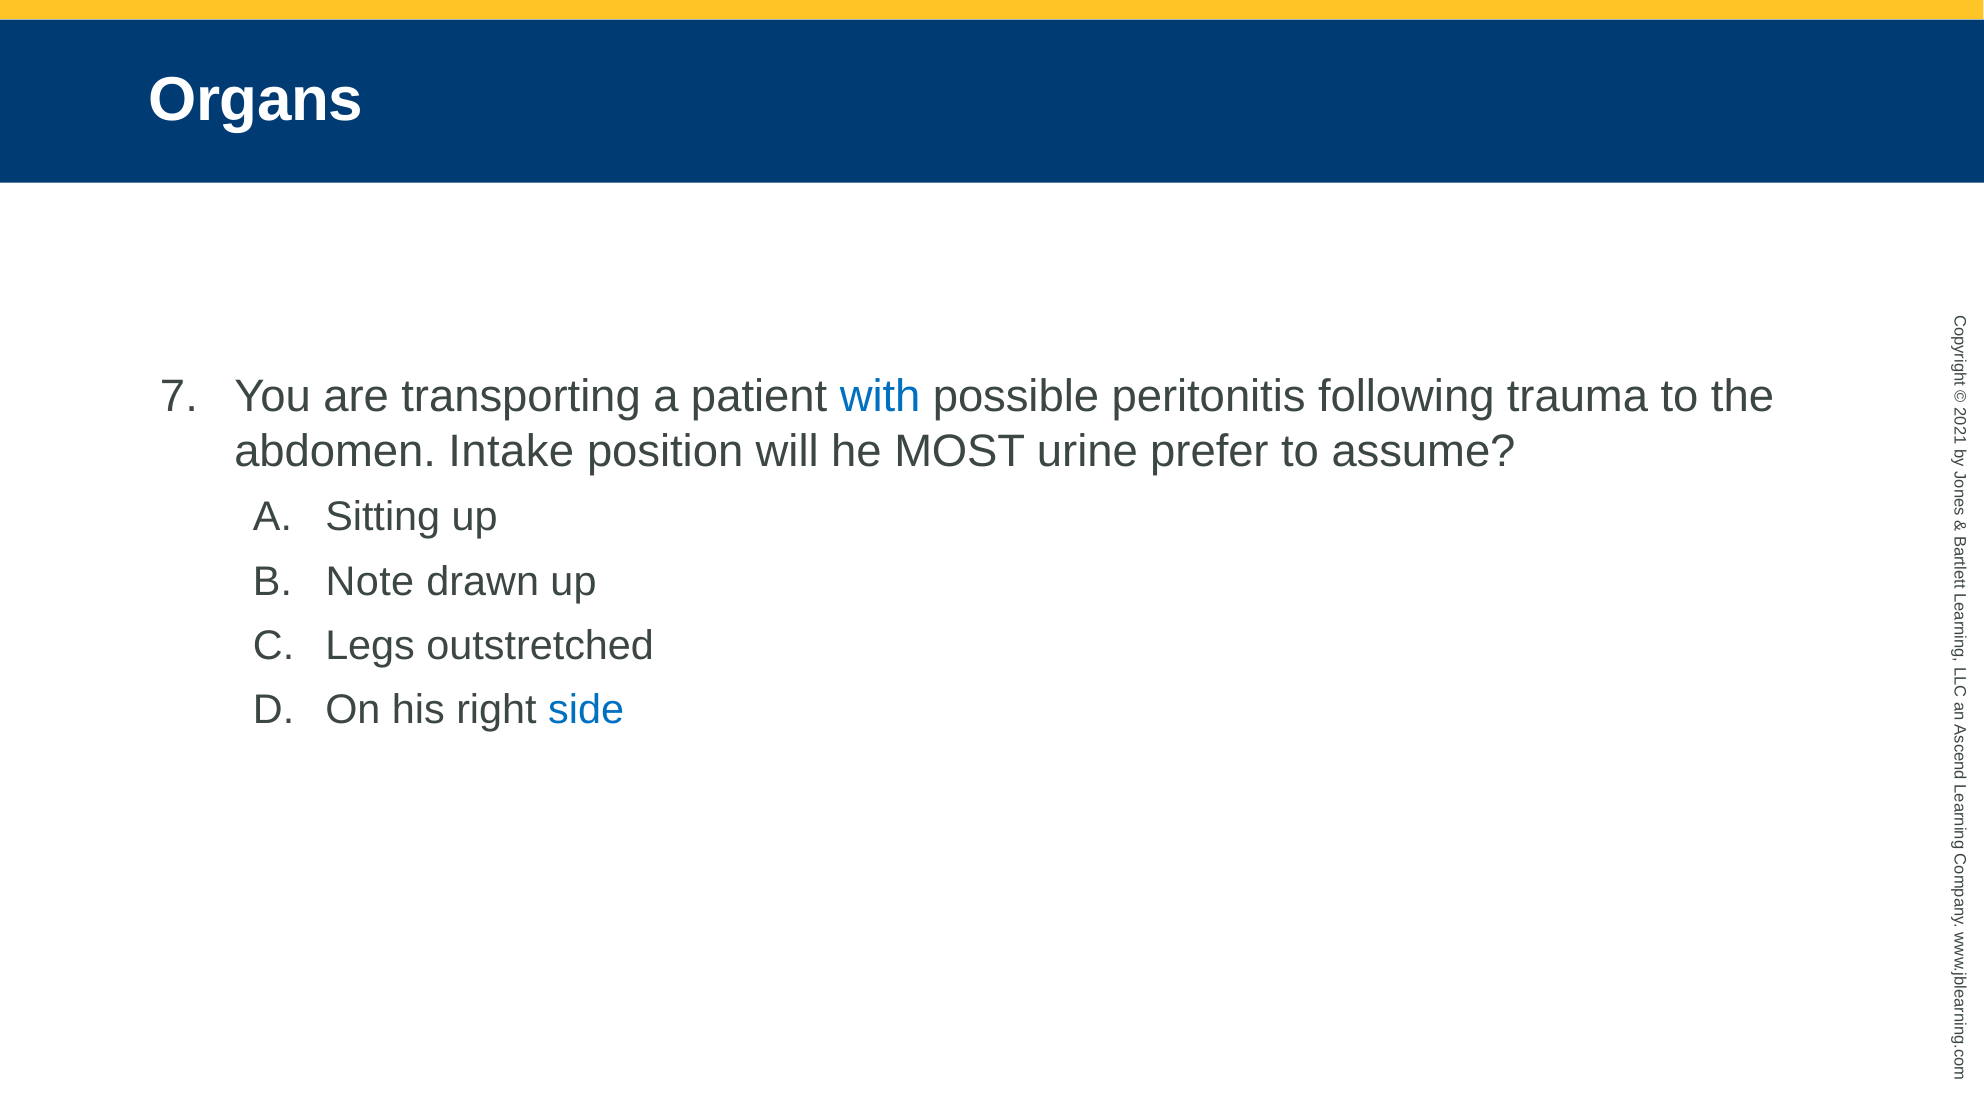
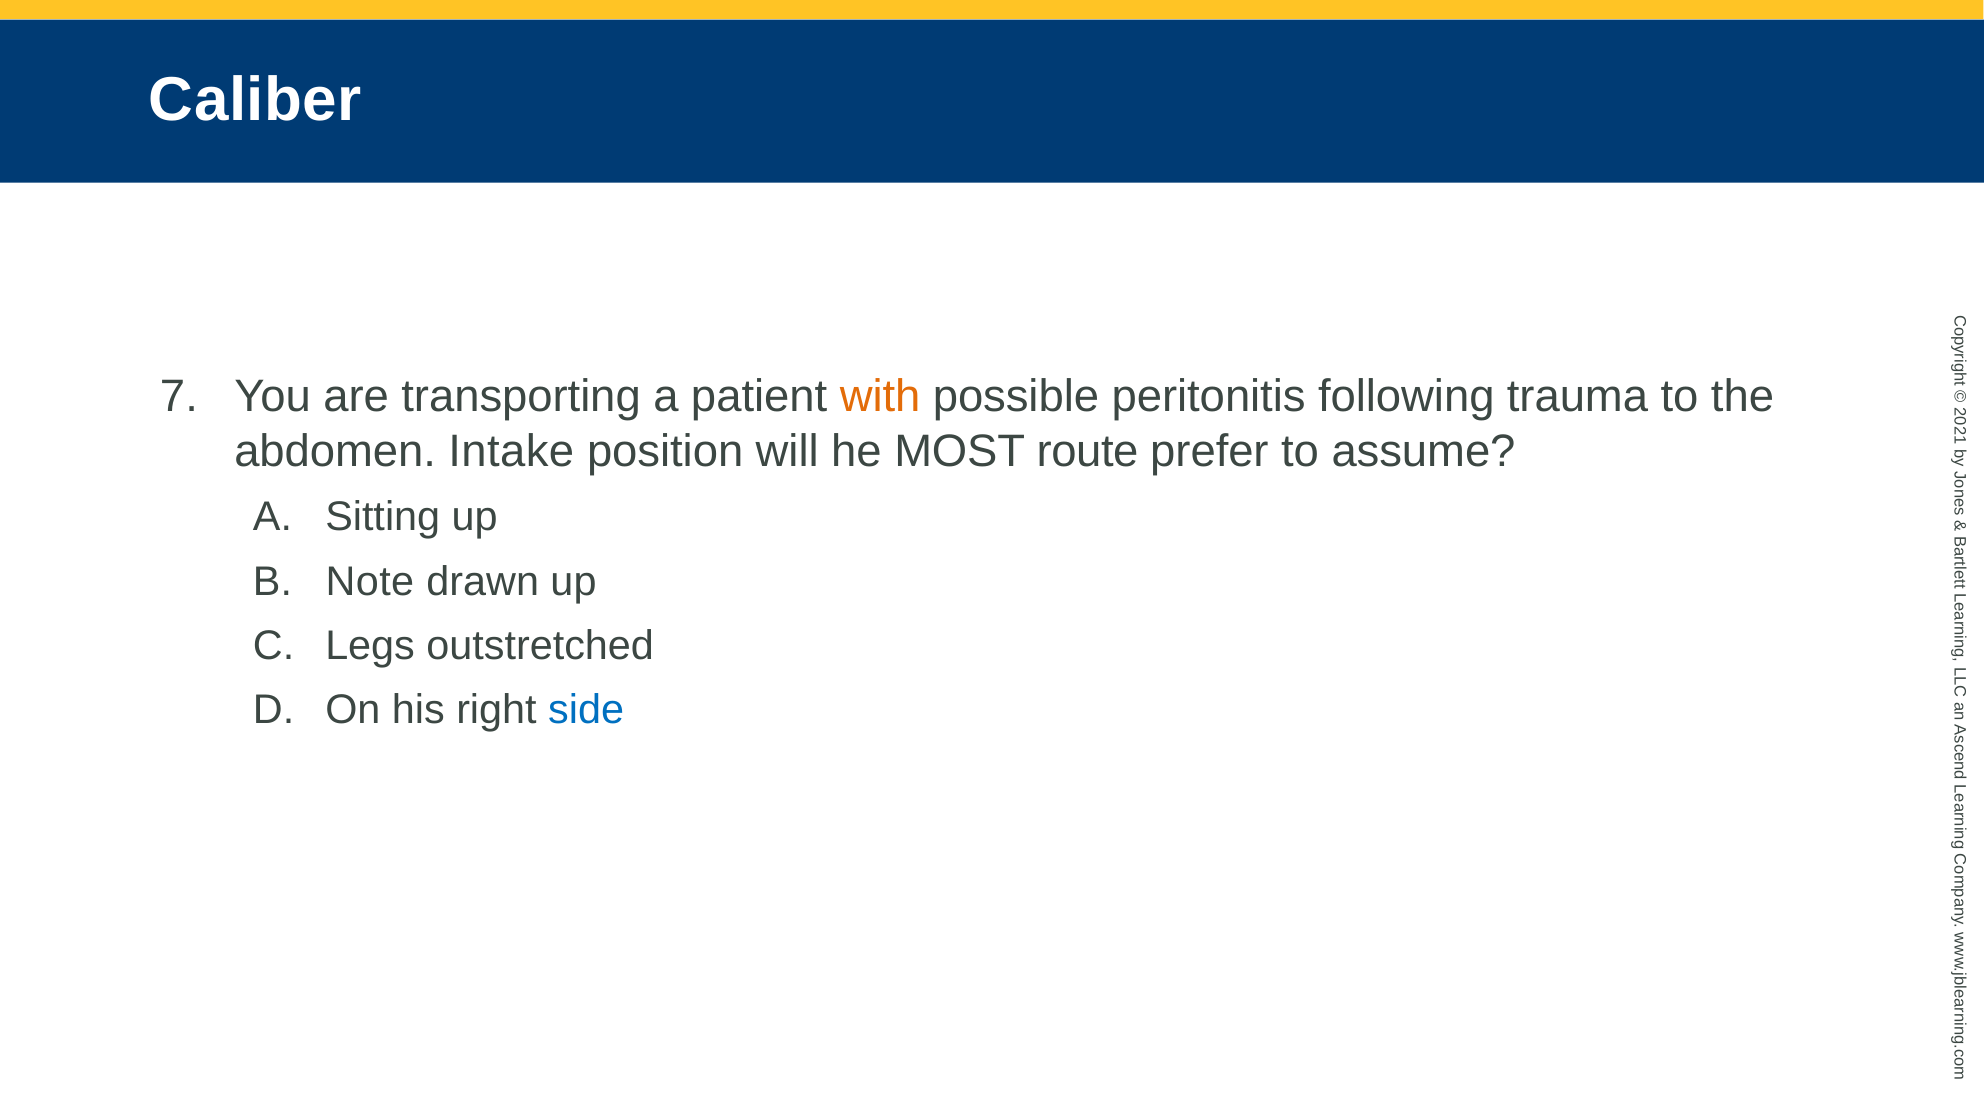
Organs: Organs -> Caliber (255, 100)
with colour: blue -> orange (880, 396)
urine: urine -> route (1088, 451)
